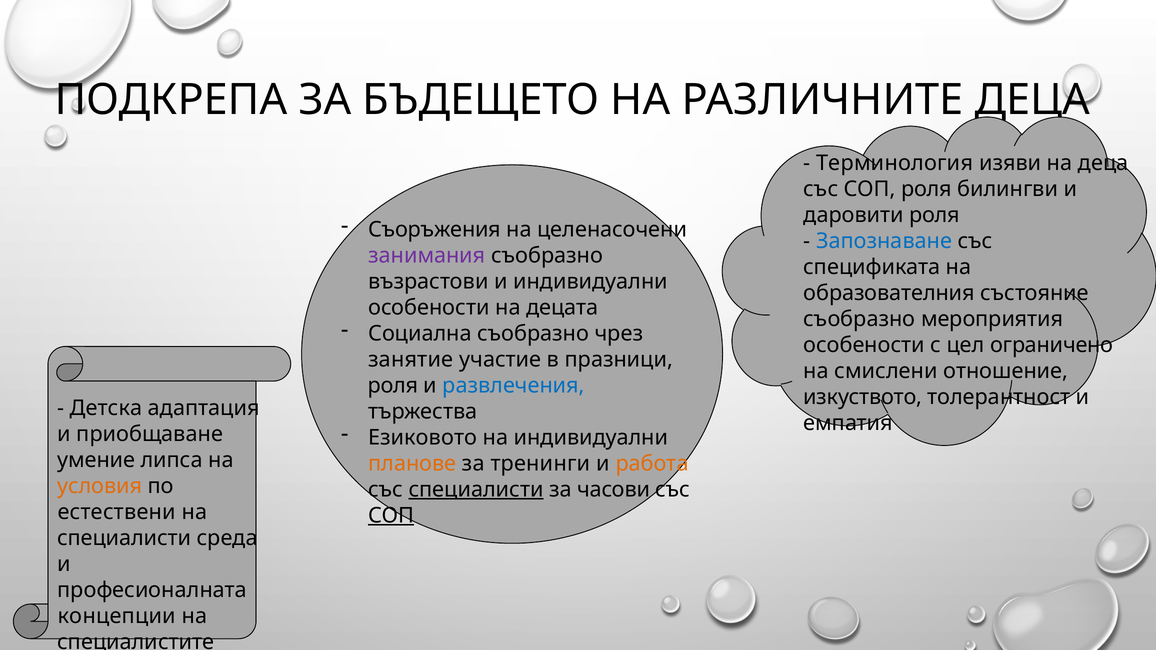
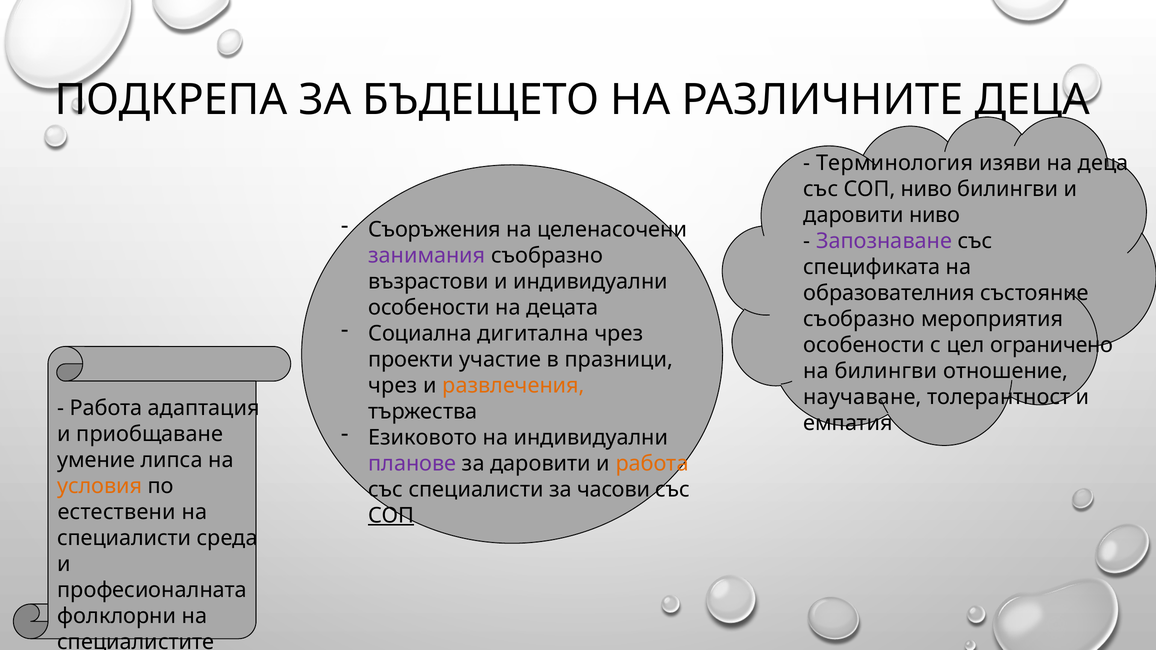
СОП роля: роля -> ниво (926, 189)
даровити роля: роля -> ниво (935, 215)
Запознаване colour: blue -> purple (884, 241)
Социална съобразно: съобразно -> дигитална (533, 334)
занятие: занятие -> проекти (411, 360)
на смислени: смислени -> билингви (886, 371)
роля: роля -> чрез (393, 386)
развлечения colour: blue -> orange (514, 386)
изкуството: изкуството -> научаване (863, 397)
Детска: Детска -> Работа (106, 408)
планове colour: orange -> purple (412, 464)
за тренинги: тренинги -> даровити (541, 464)
специалисти underline: present -> none (476, 490)
концепции: концепции -> фолклорни (117, 617)
